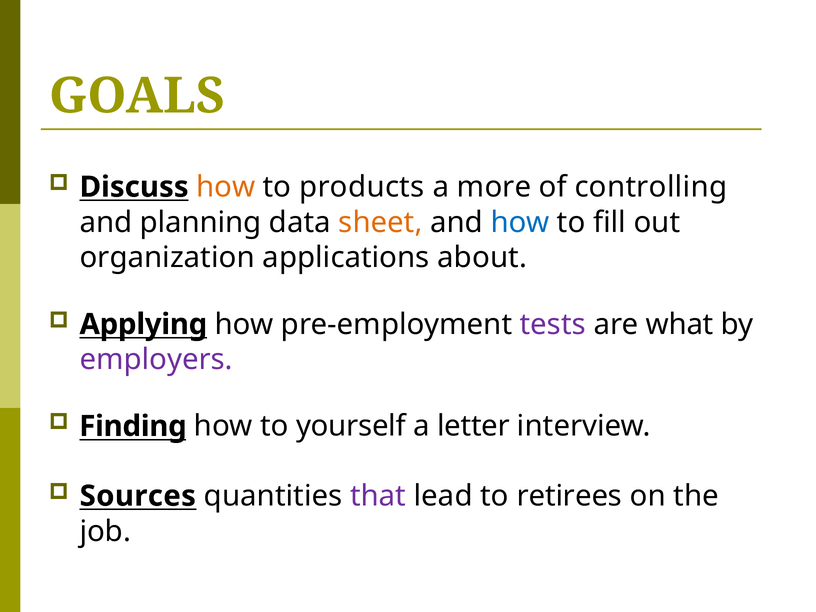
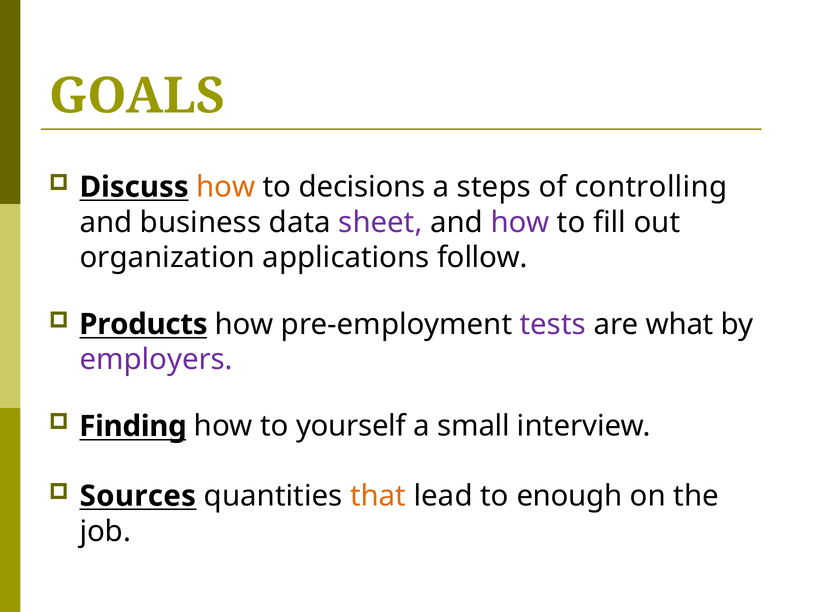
products: products -> decisions (362, 187)
more: more -> steps (494, 187)
planning: planning -> business (201, 222)
sheet colour: orange -> purple (380, 222)
how colour: blue -> purple (520, 222)
about: about -> follow (482, 258)
Applying: Applying -> Products (143, 324)
letter: letter -> small (474, 426)
that colour: purple -> orange (378, 496)
retirees: retirees -> enough (569, 496)
